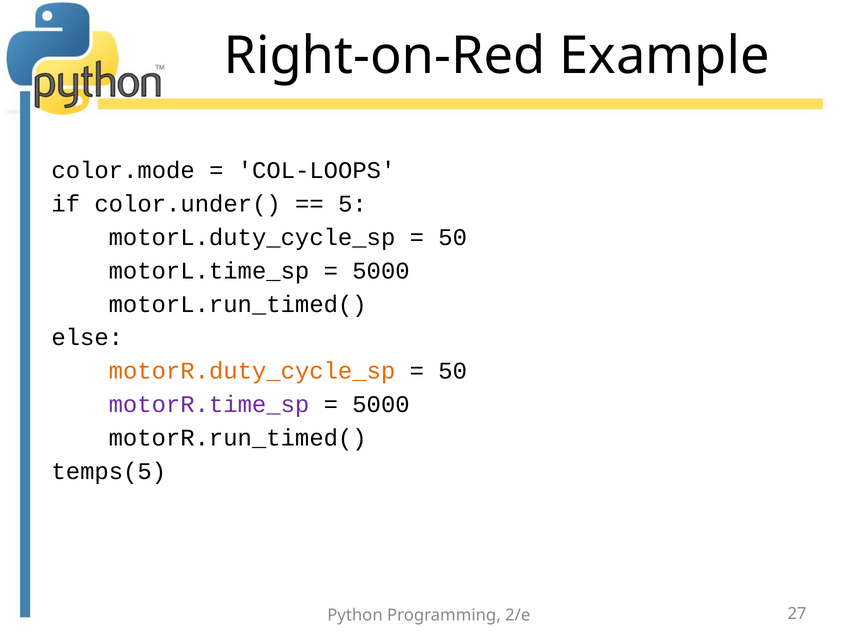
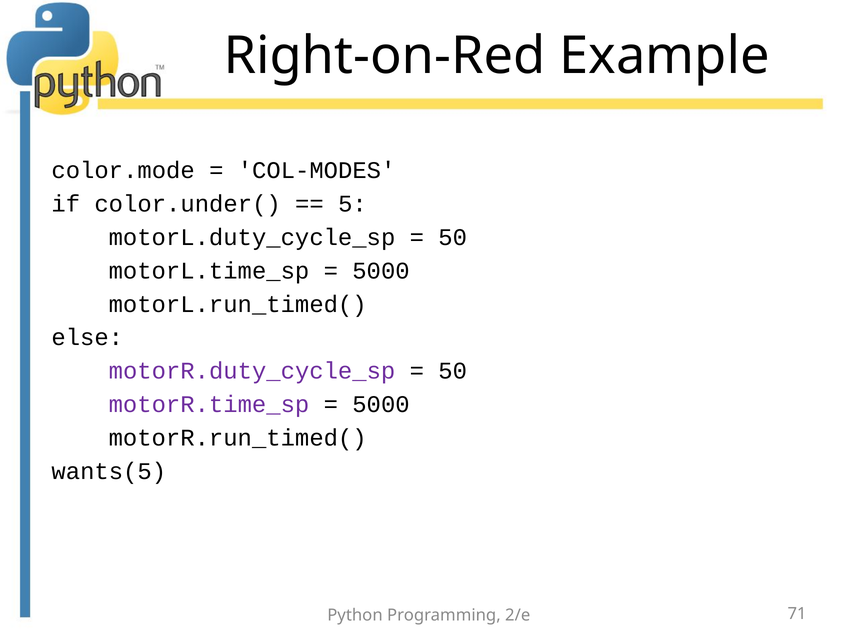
COL-LOOPS: COL-LOOPS -> COL-MODES (317, 170)
motorR.duty_cycle_sp colour: orange -> purple (252, 371)
temps(5: temps(5 -> wants(5 (109, 471)
27: 27 -> 71 (797, 613)
